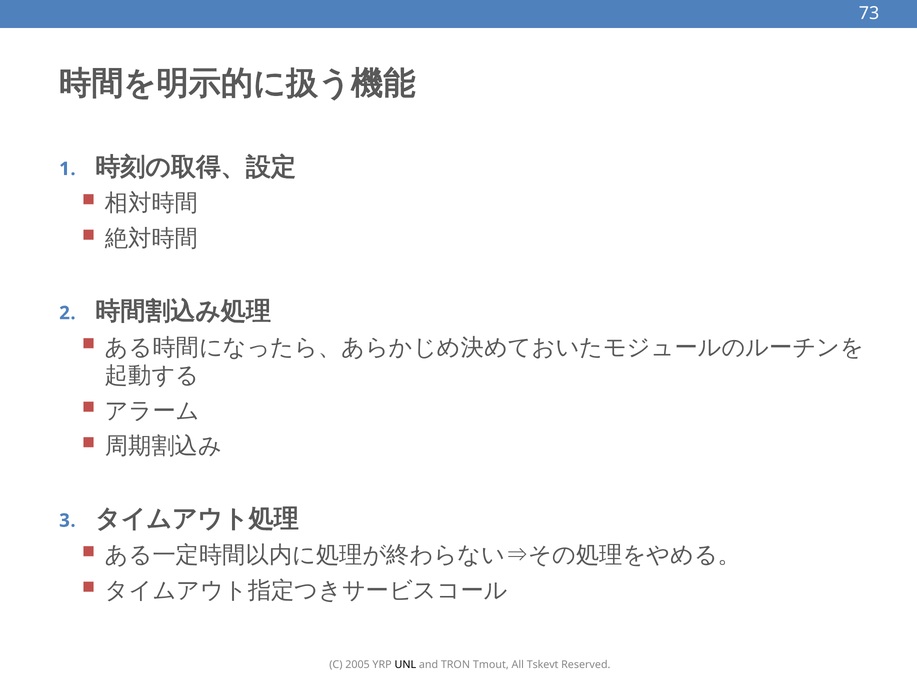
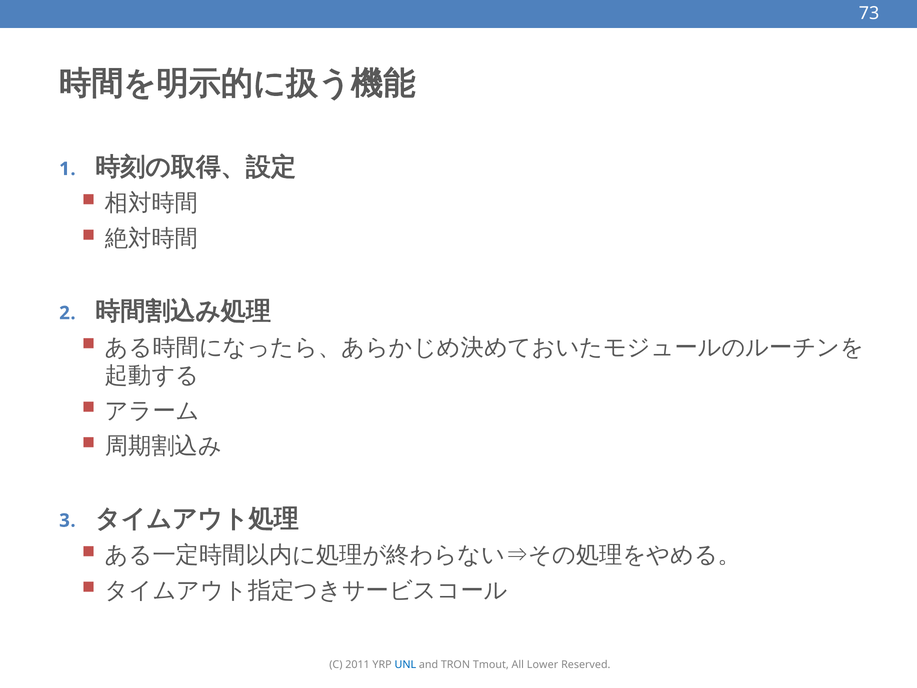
2005: 2005 -> 2011 (358, 665)
UNL colour: black -> blue (405, 665)
Tskevt: Tskevt -> Lower (543, 665)
